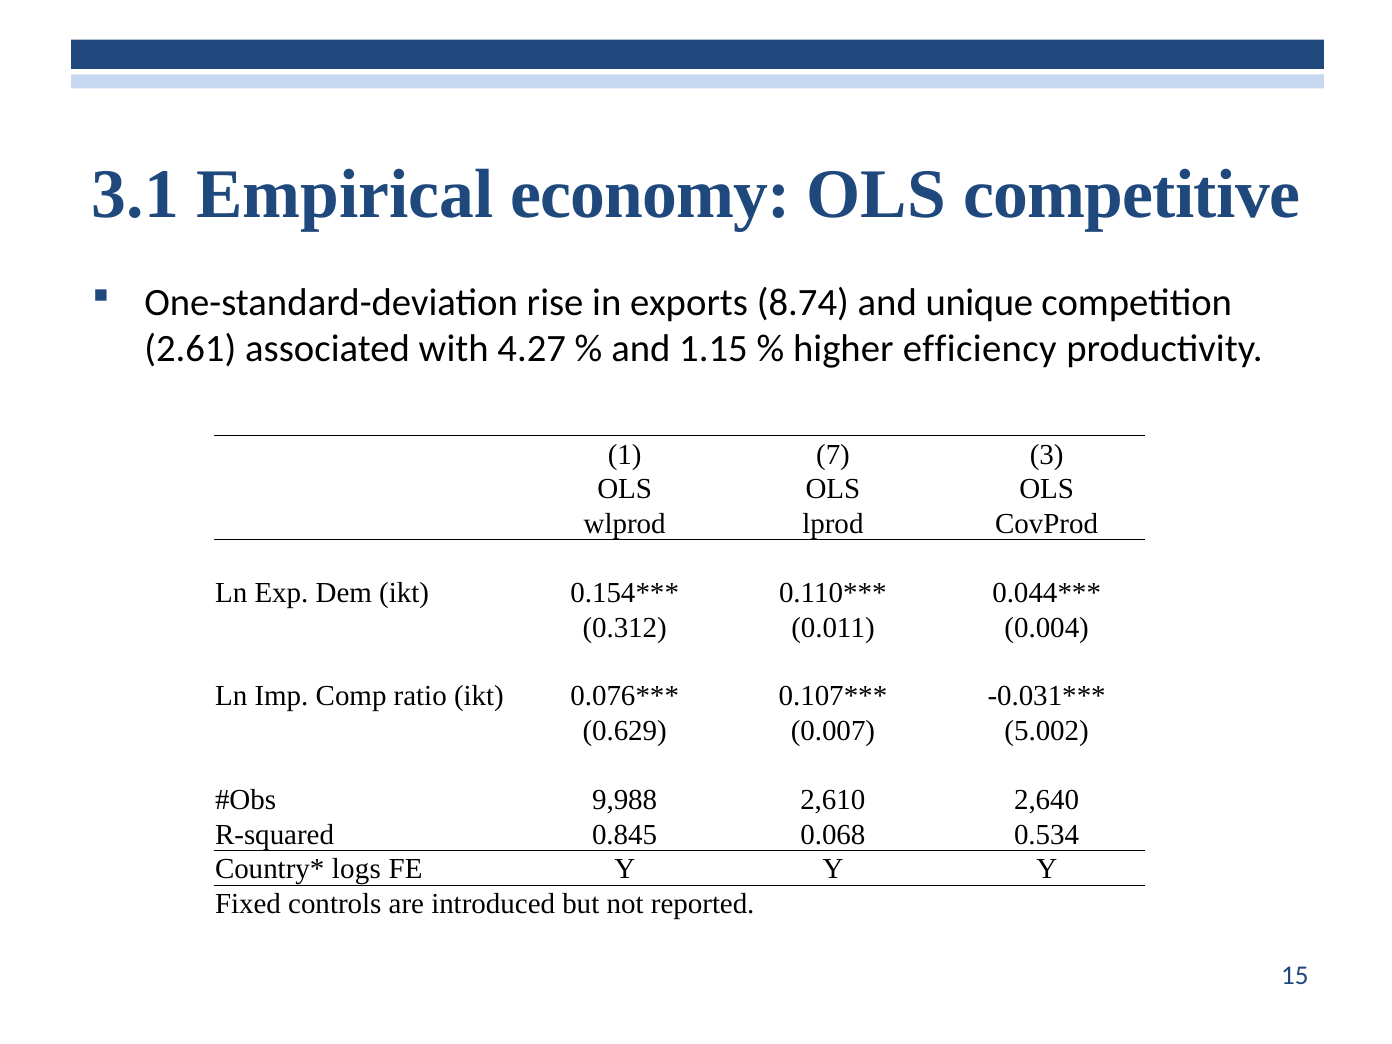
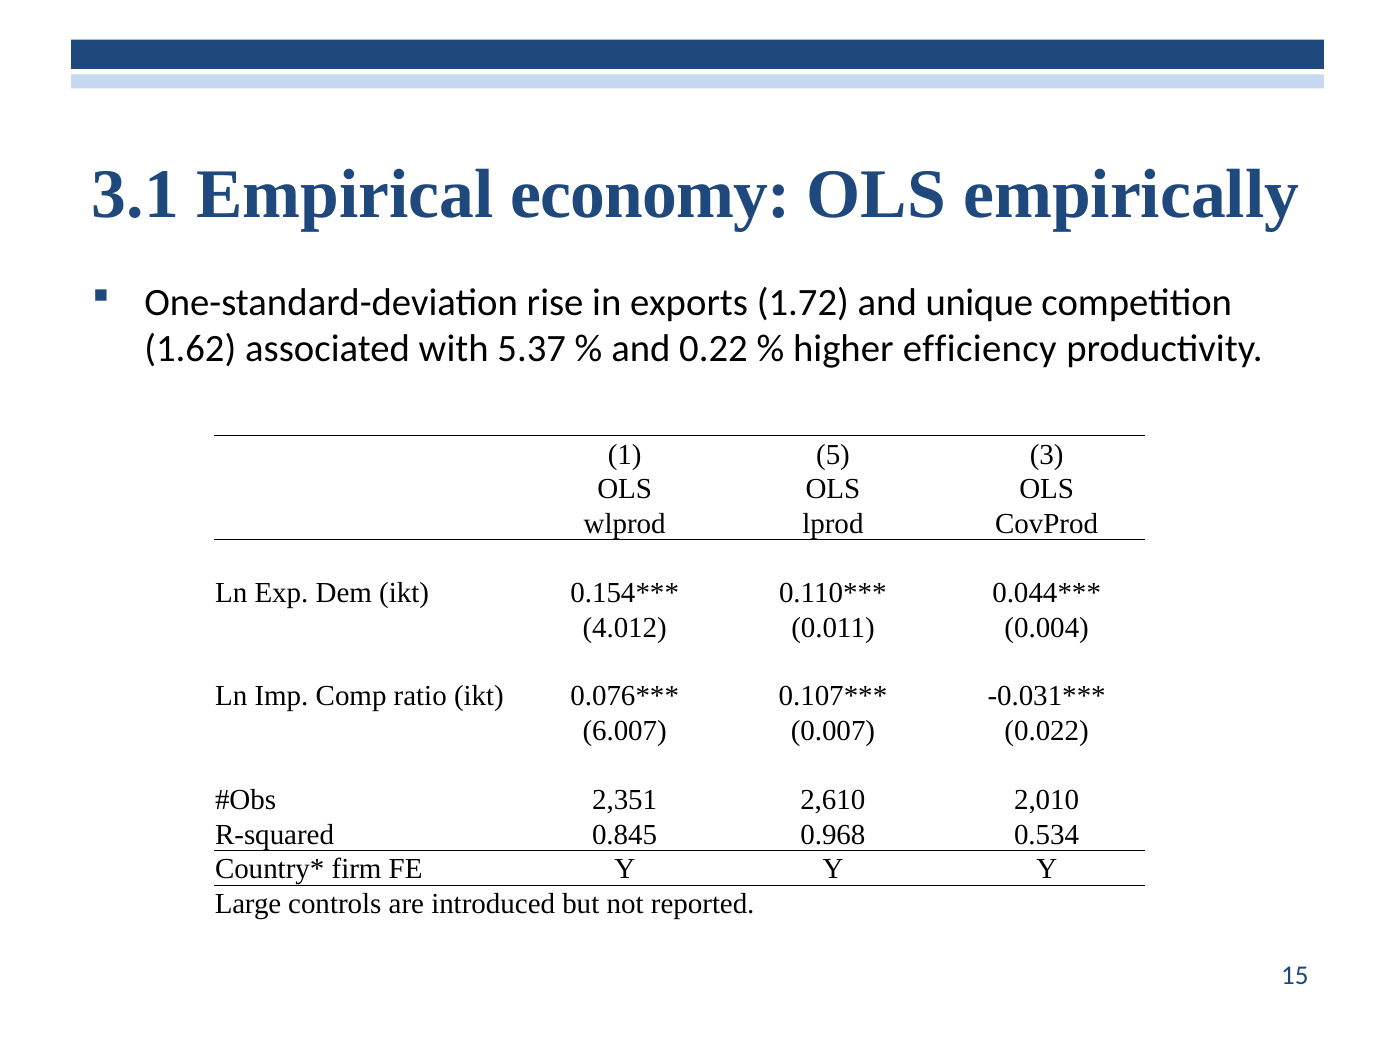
competitive: competitive -> empirically (1131, 194)
8.74: 8.74 -> 1.72 (803, 303)
2.61: 2.61 -> 1.62 (190, 349)
4.27: 4.27 -> 5.37 (532, 349)
1.15: 1.15 -> 0.22 (713, 349)
7: 7 -> 5 (833, 455)
0.312: 0.312 -> 4.012 (625, 628)
0.629: 0.629 -> 6.007 (625, 731)
5.002: 5.002 -> 0.022 (1047, 731)
9,988: 9,988 -> 2,351 (625, 800)
2,640: 2,640 -> 2,010 (1047, 800)
0.068: 0.068 -> 0.968 (833, 835)
logs: logs -> firm (357, 869)
Fixed: Fixed -> Large (248, 904)
